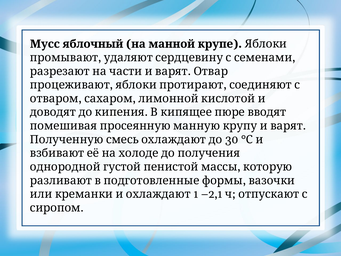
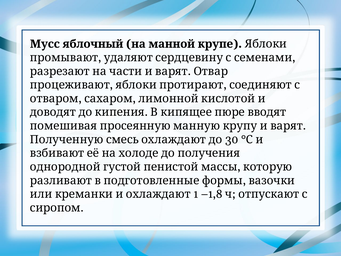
–2,1: –2,1 -> –1,8 (212, 194)
